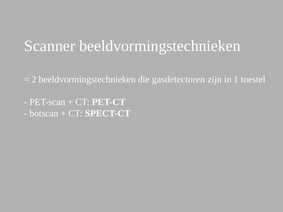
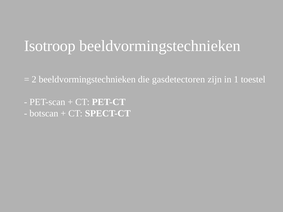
Scanner: Scanner -> Isotroop (50, 46)
